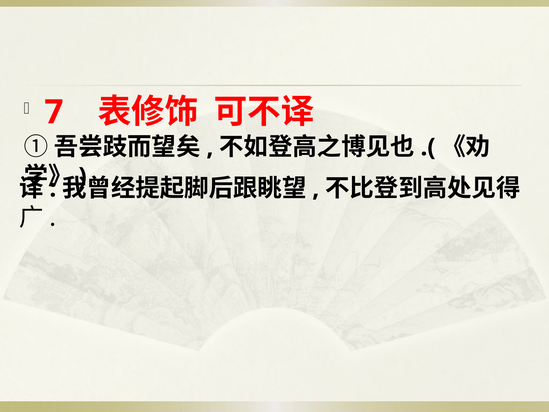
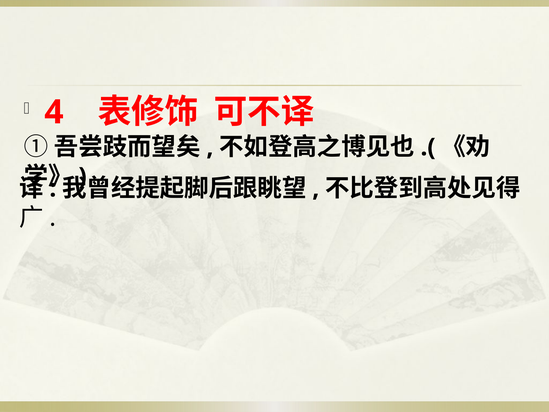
7: 7 -> 4 (54, 112)
